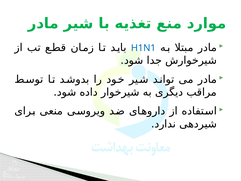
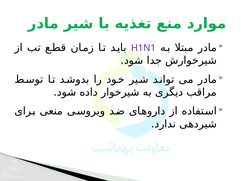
H1N1 colour: blue -> purple (143, 48)
